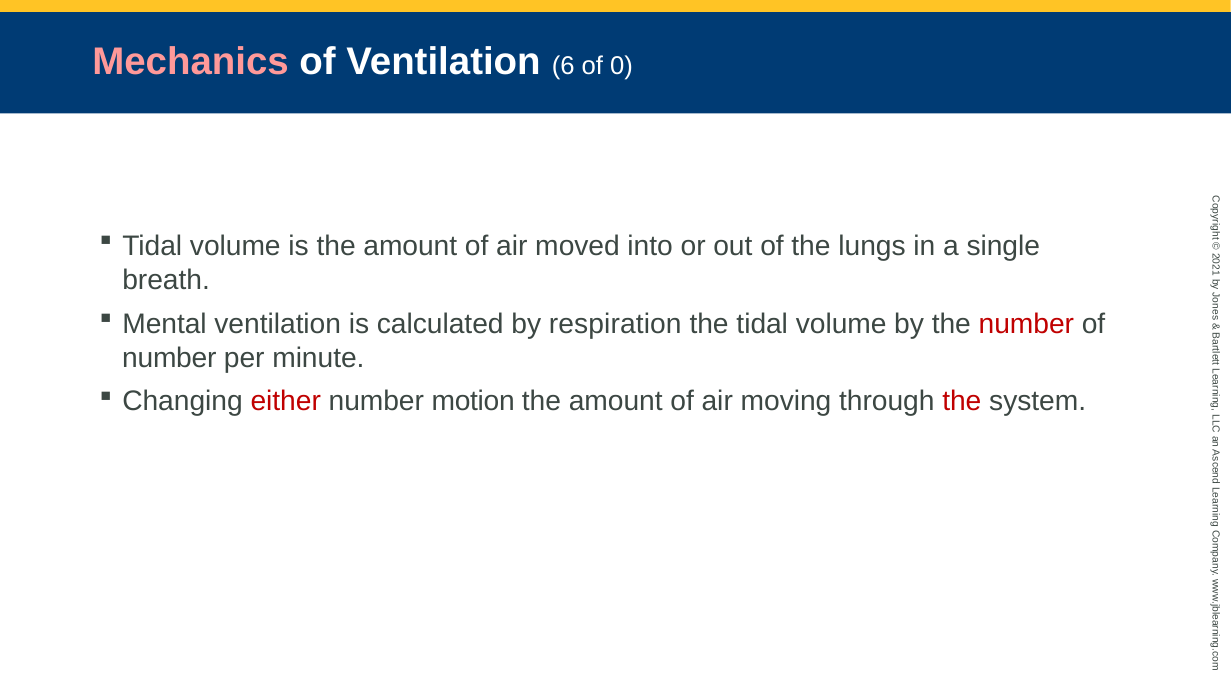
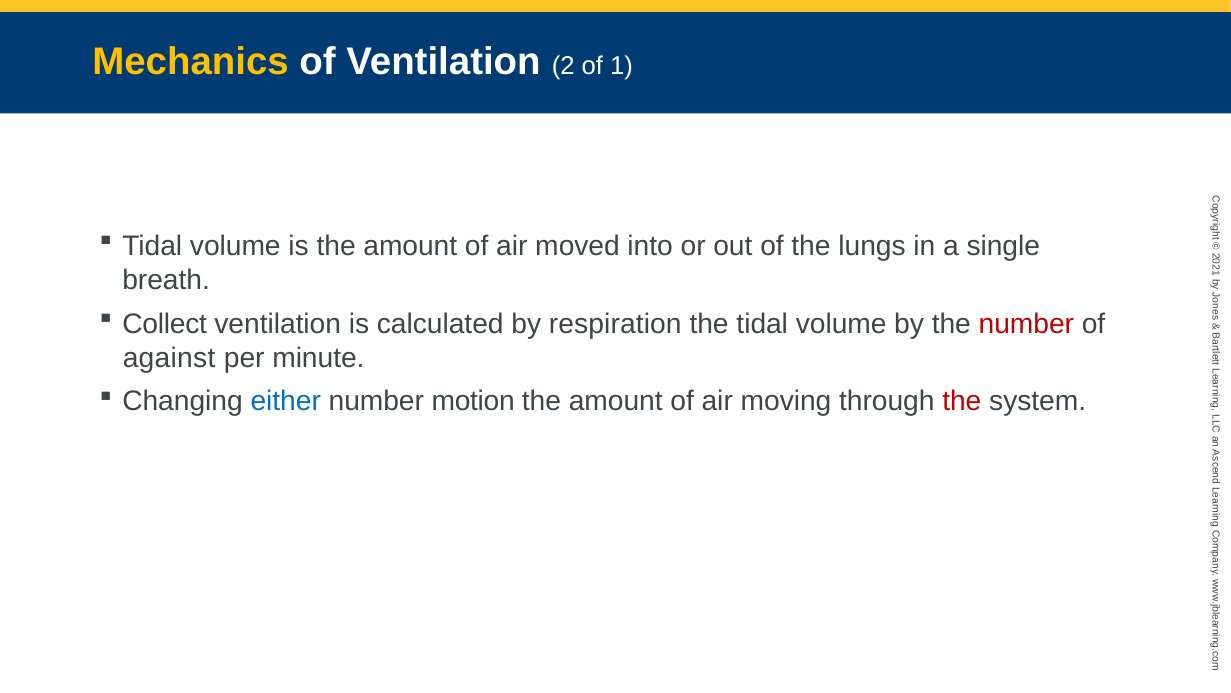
Mechanics colour: pink -> yellow (191, 62)
Ventilation 6: 6 -> 2 (563, 66)
of 0: 0 -> 1 (622, 66)
Mental: Mental -> Collect (165, 324)
number: number -> against (169, 357)
either colour: red -> blue (286, 401)
